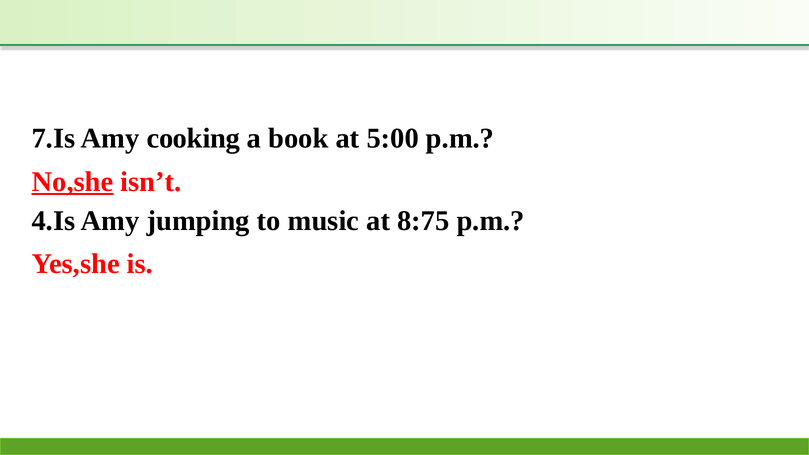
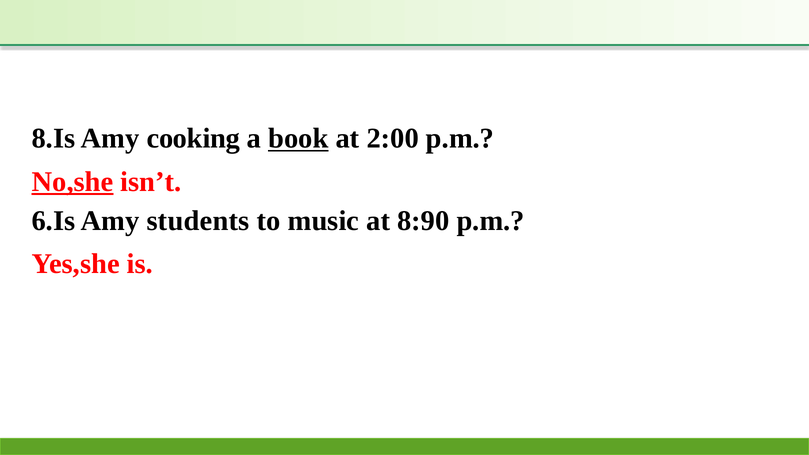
7.Is: 7.Is -> 8.Is (54, 138)
book underline: none -> present (298, 138)
5:00: 5:00 -> 2:00 (393, 138)
4.Is: 4.Is -> 6.Is (54, 221)
jumping: jumping -> students (198, 221)
8:75: 8:75 -> 8:90 (423, 221)
